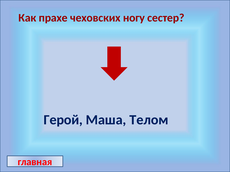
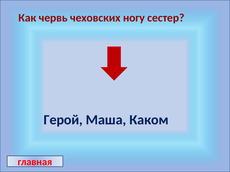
прахе: прахе -> червь (53, 18)
Телом: Телом -> Каком (149, 120)
